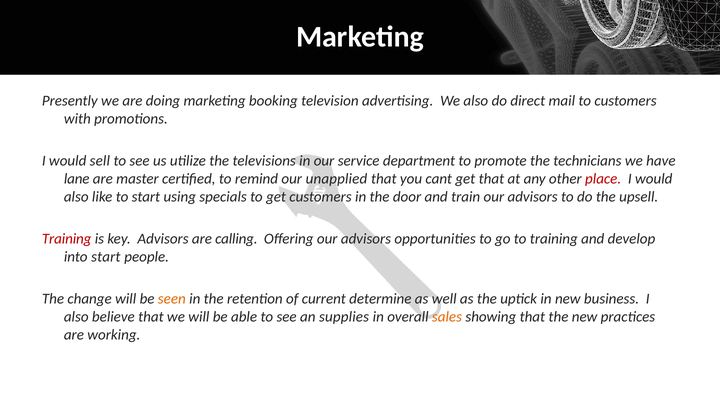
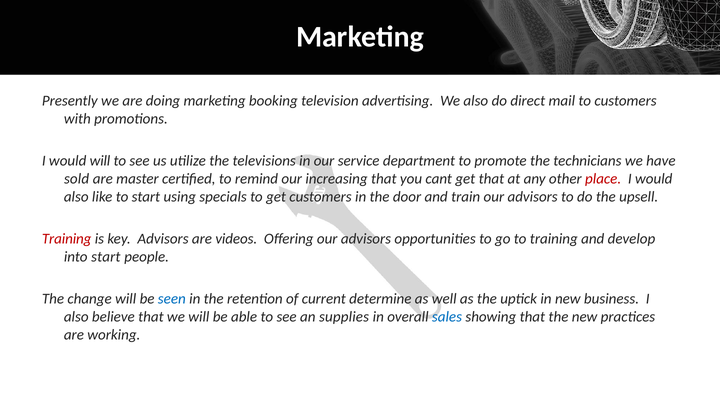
would sell: sell -> will (100, 161)
lane: lane -> sold (77, 179)
unapplied: unapplied -> increasing (337, 179)
calling: calling -> videos (236, 239)
seen colour: orange -> blue (172, 299)
sales colour: orange -> blue (447, 317)
